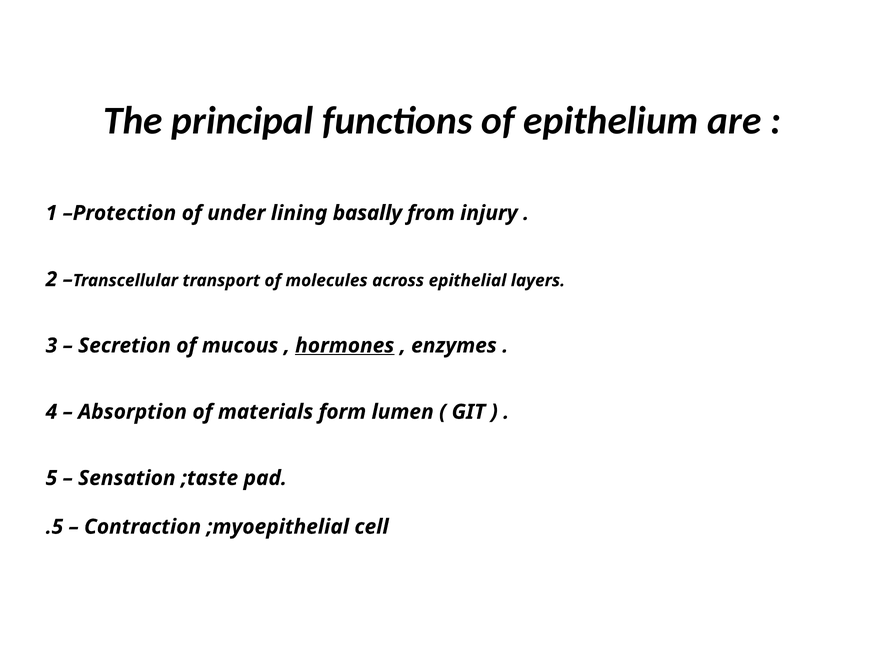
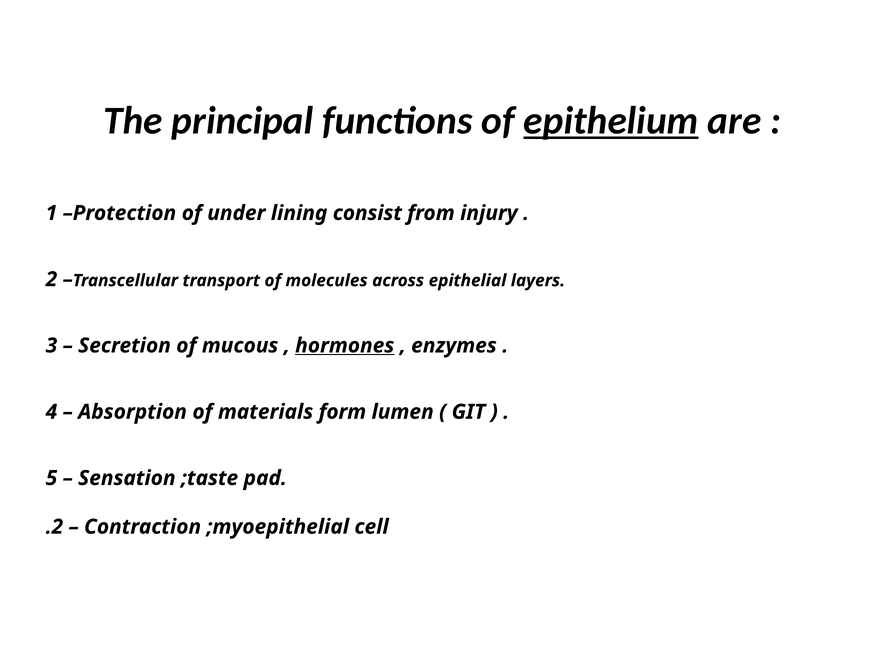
epithelium underline: none -> present (611, 121)
basally: basally -> consist (367, 213)
.5: .5 -> .2 (54, 527)
